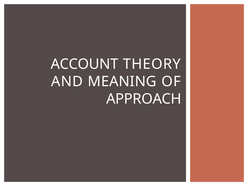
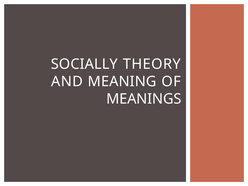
ACCOUNT: ACCOUNT -> SOCIALLY (84, 64)
APPROACH: APPROACH -> MEANINGS (144, 99)
